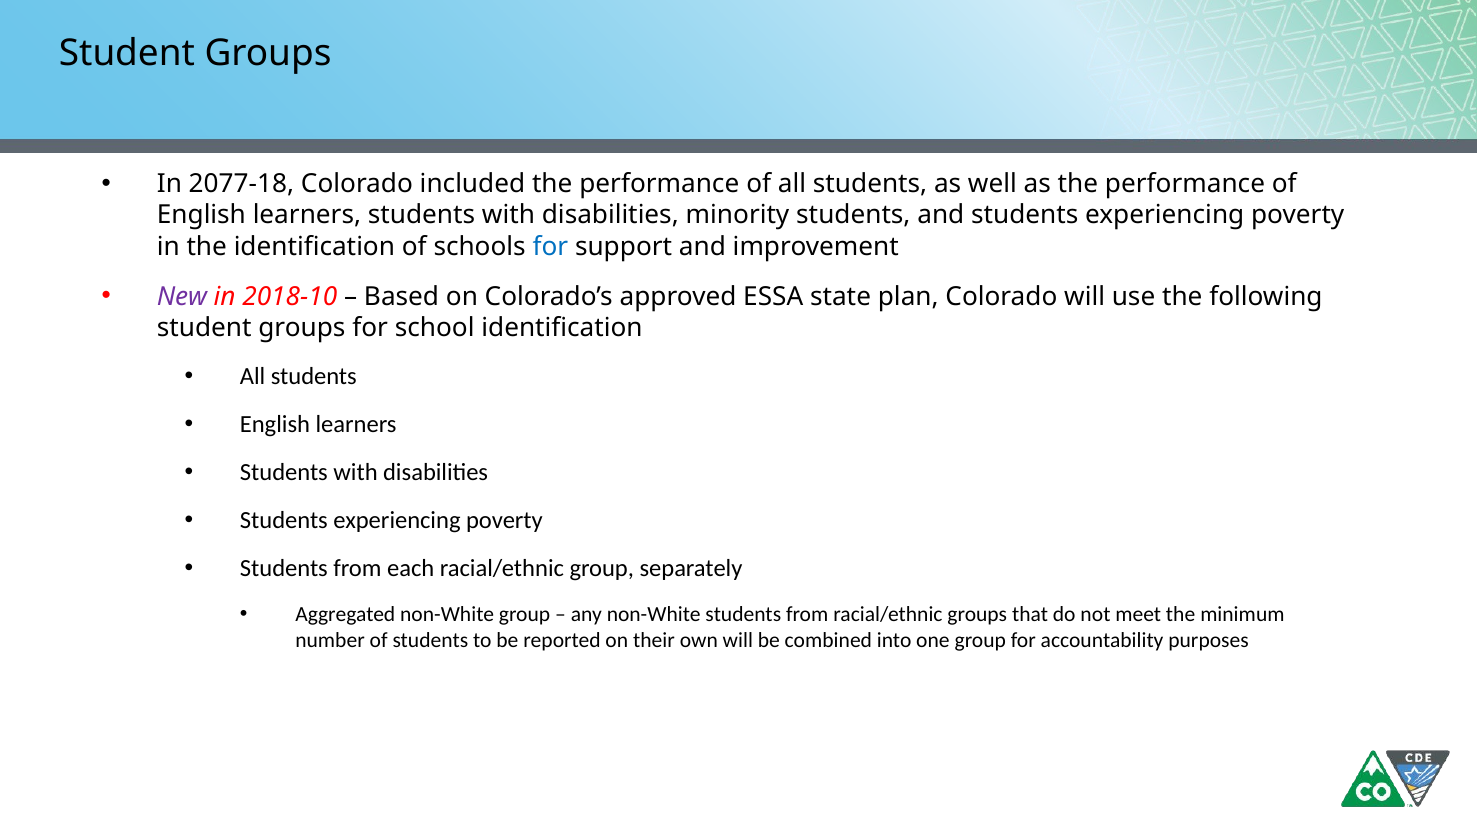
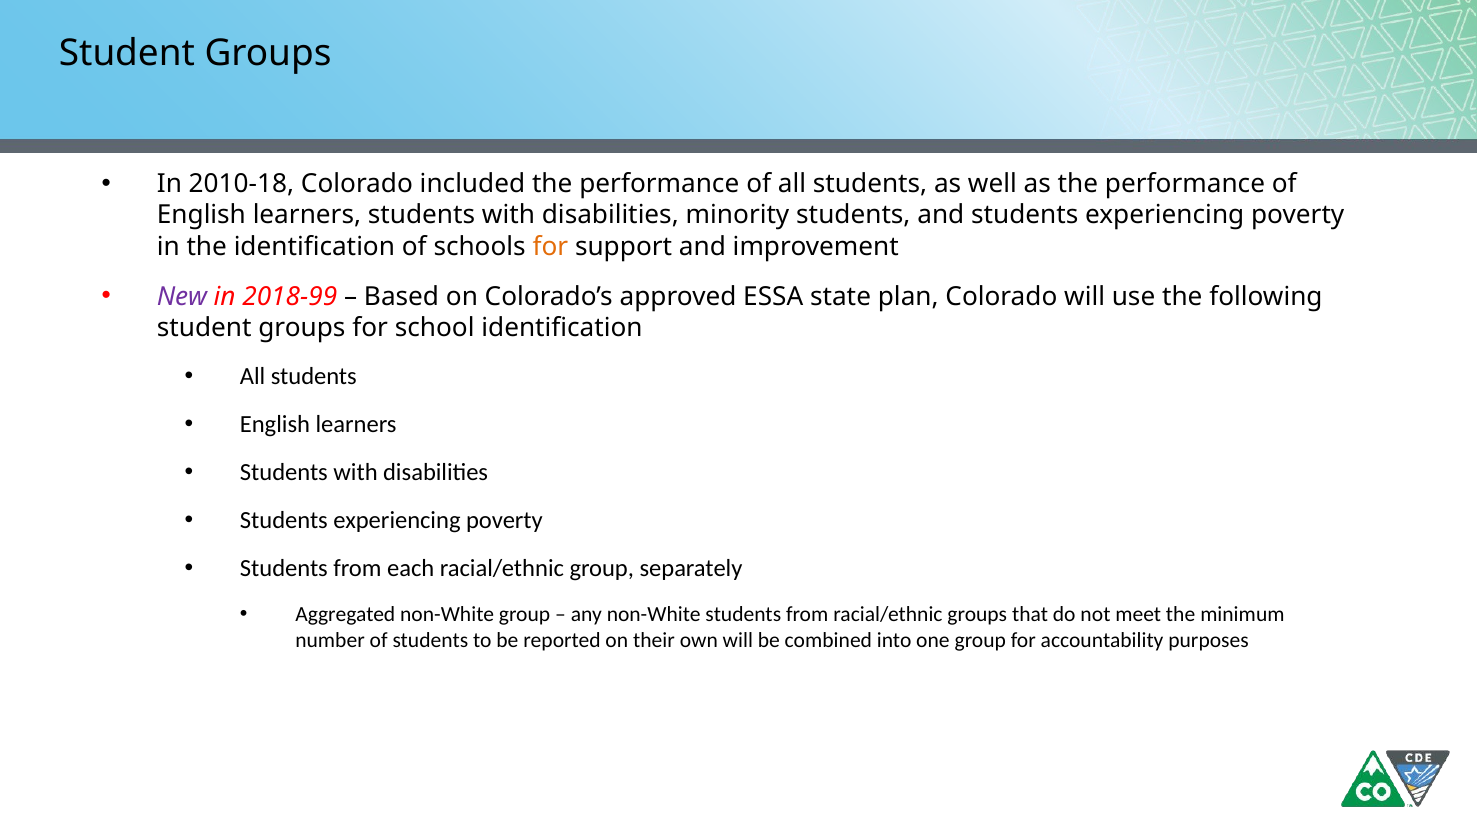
2077-18: 2077-18 -> 2010-18 (241, 184)
for colour: blue -> orange (550, 247)
2018-10: 2018-10 -> 2018-99 (290, 296)
